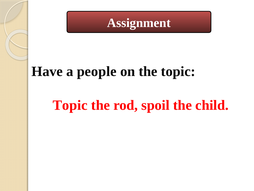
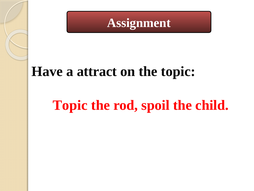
people: people -> attract (97, 71)
